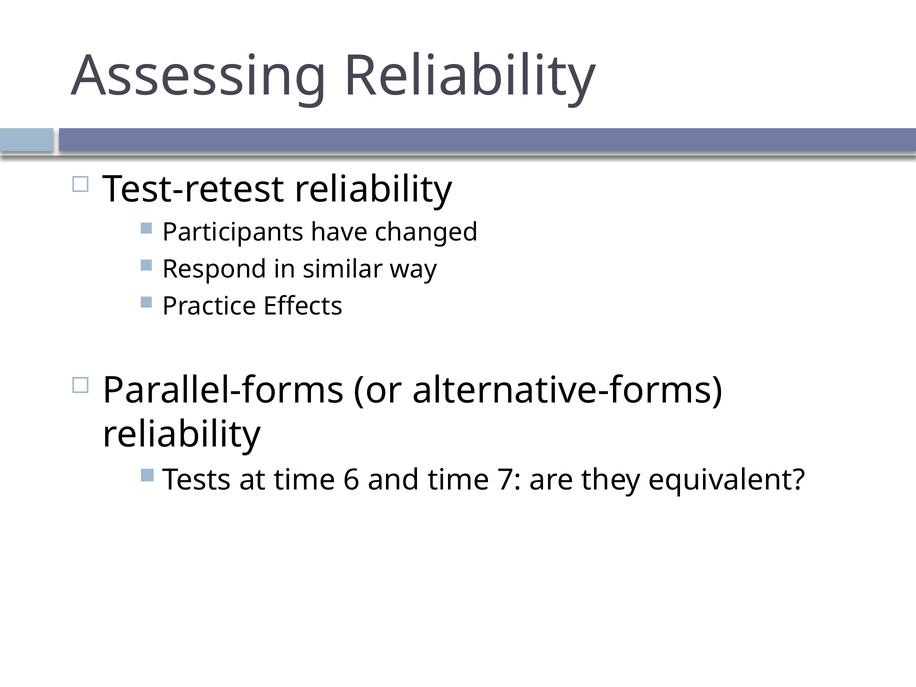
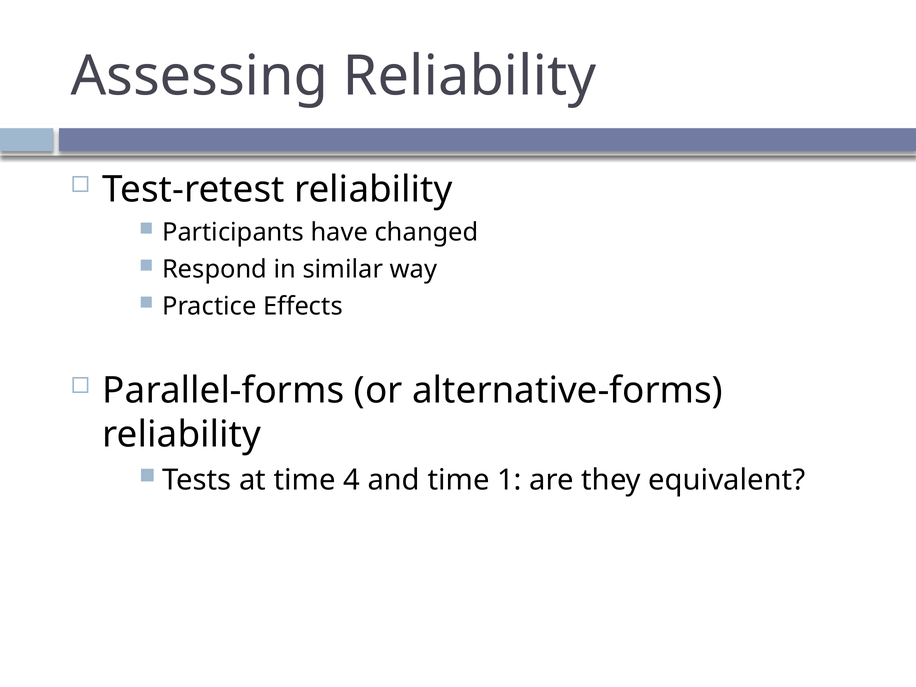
6: 6 -> 4 (352, 480)
7: 7 -> 1 (509, 480)
